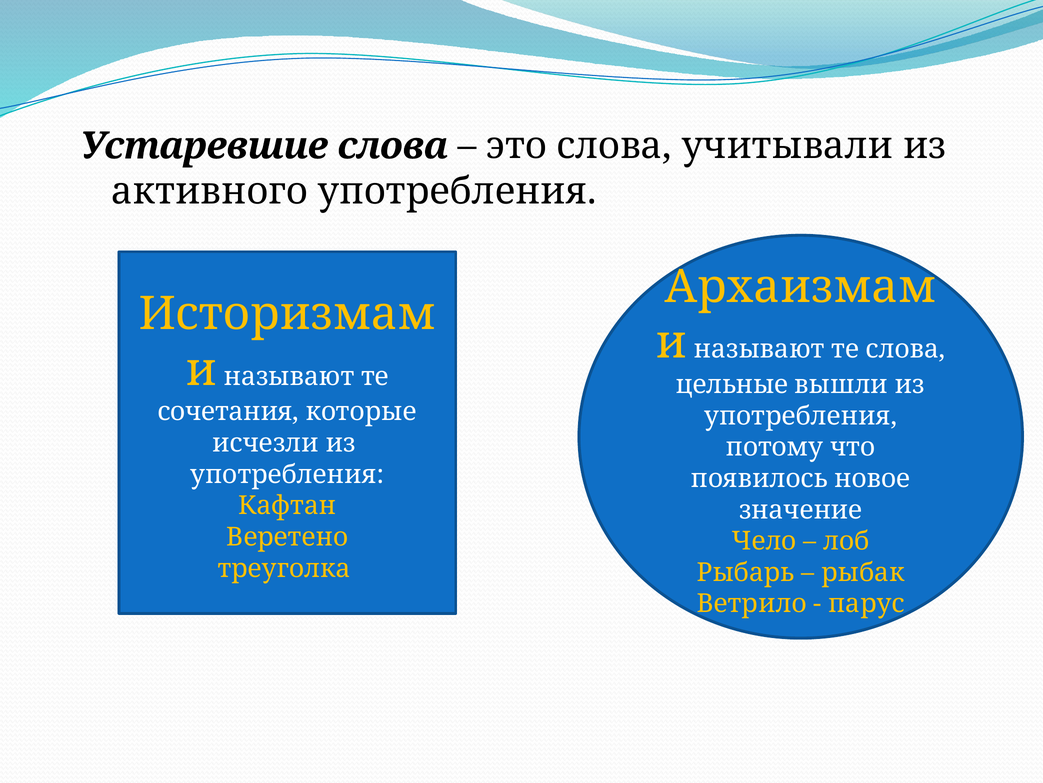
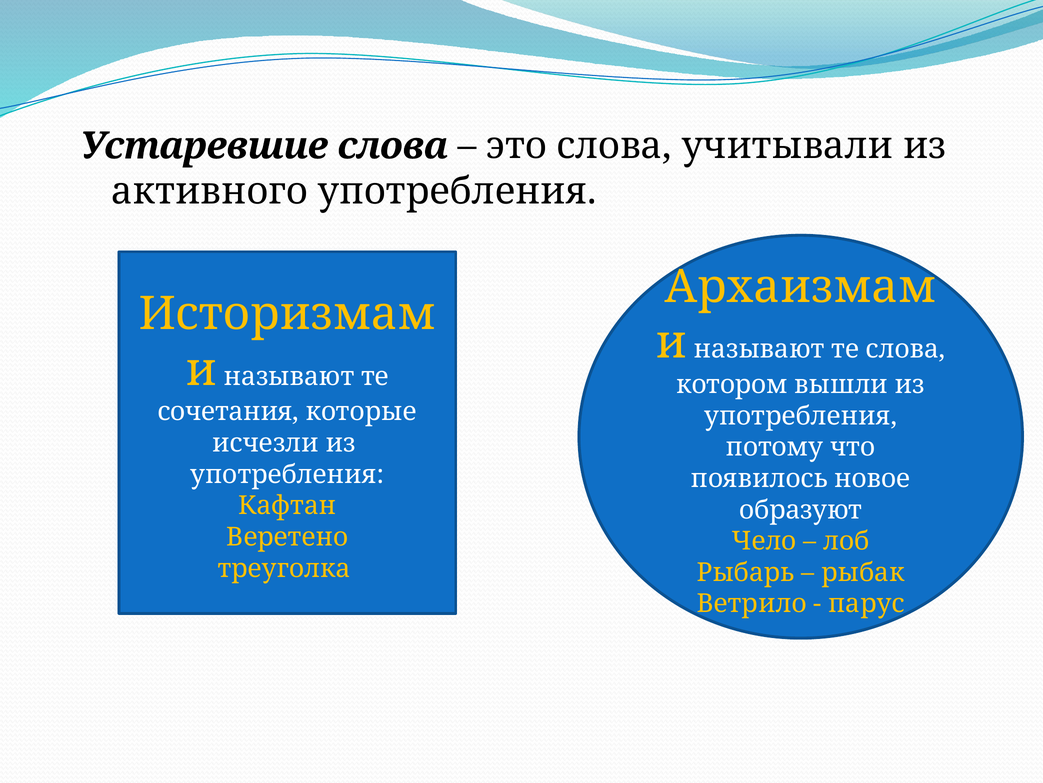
цельные: цельные -> котором (732, 384)
значение: значение -> образуют (801, 509)
